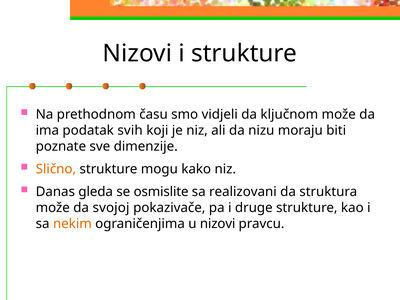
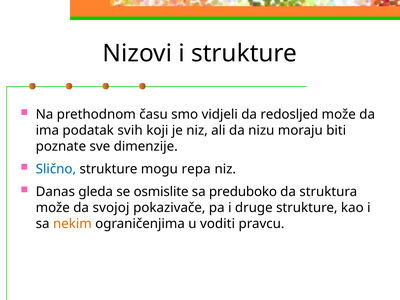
ključnom: ključnom -> redosljed (289, 114)
Slično colour: orange -> blue (56, 169)
kako: kako -> repa (196, 169)
realizovani: realizovani -> preduboko (243, 192)
u nizovi: nizovi -> voditi (218, 224)
